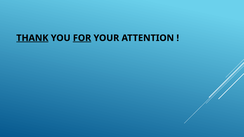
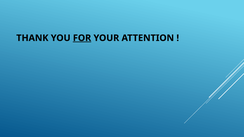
THANK underline: present -> none (32, 38)
